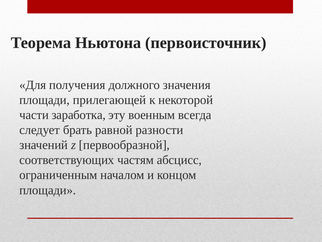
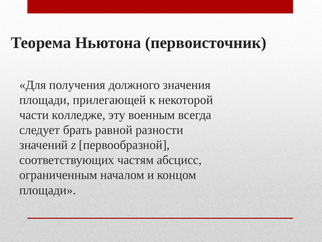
заработка: заработка -> колледже (79, 115)
